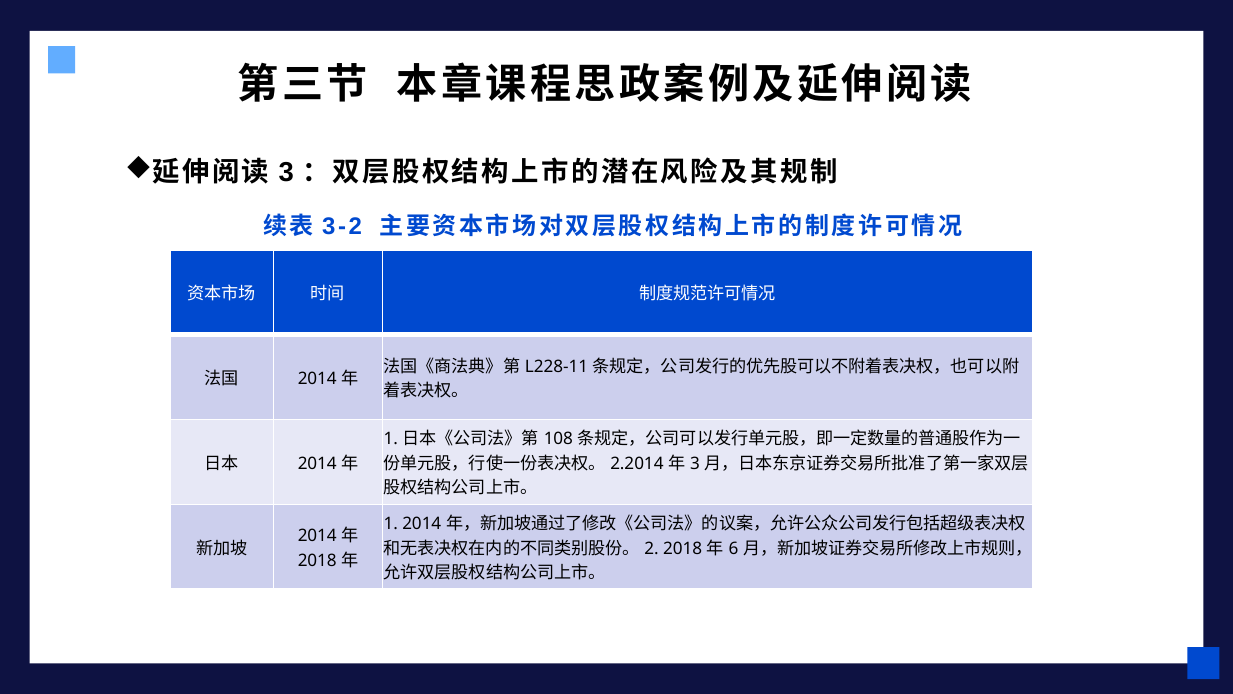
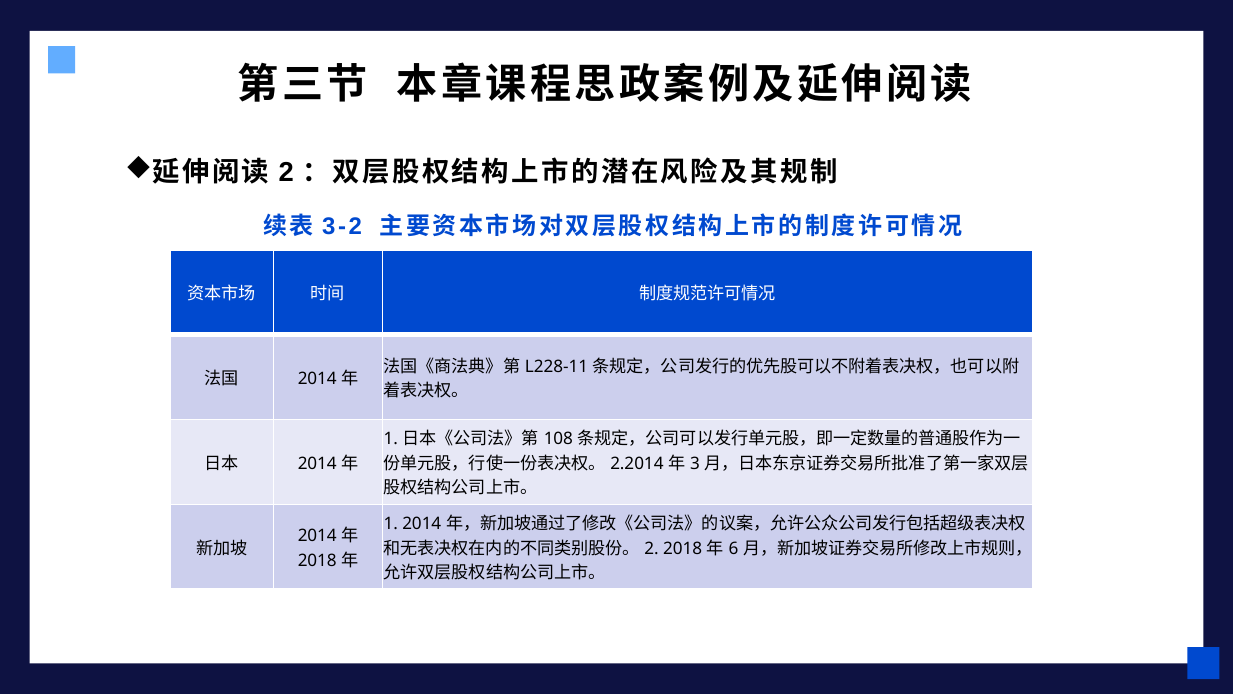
3: 3 -> 2 (286, 173)
